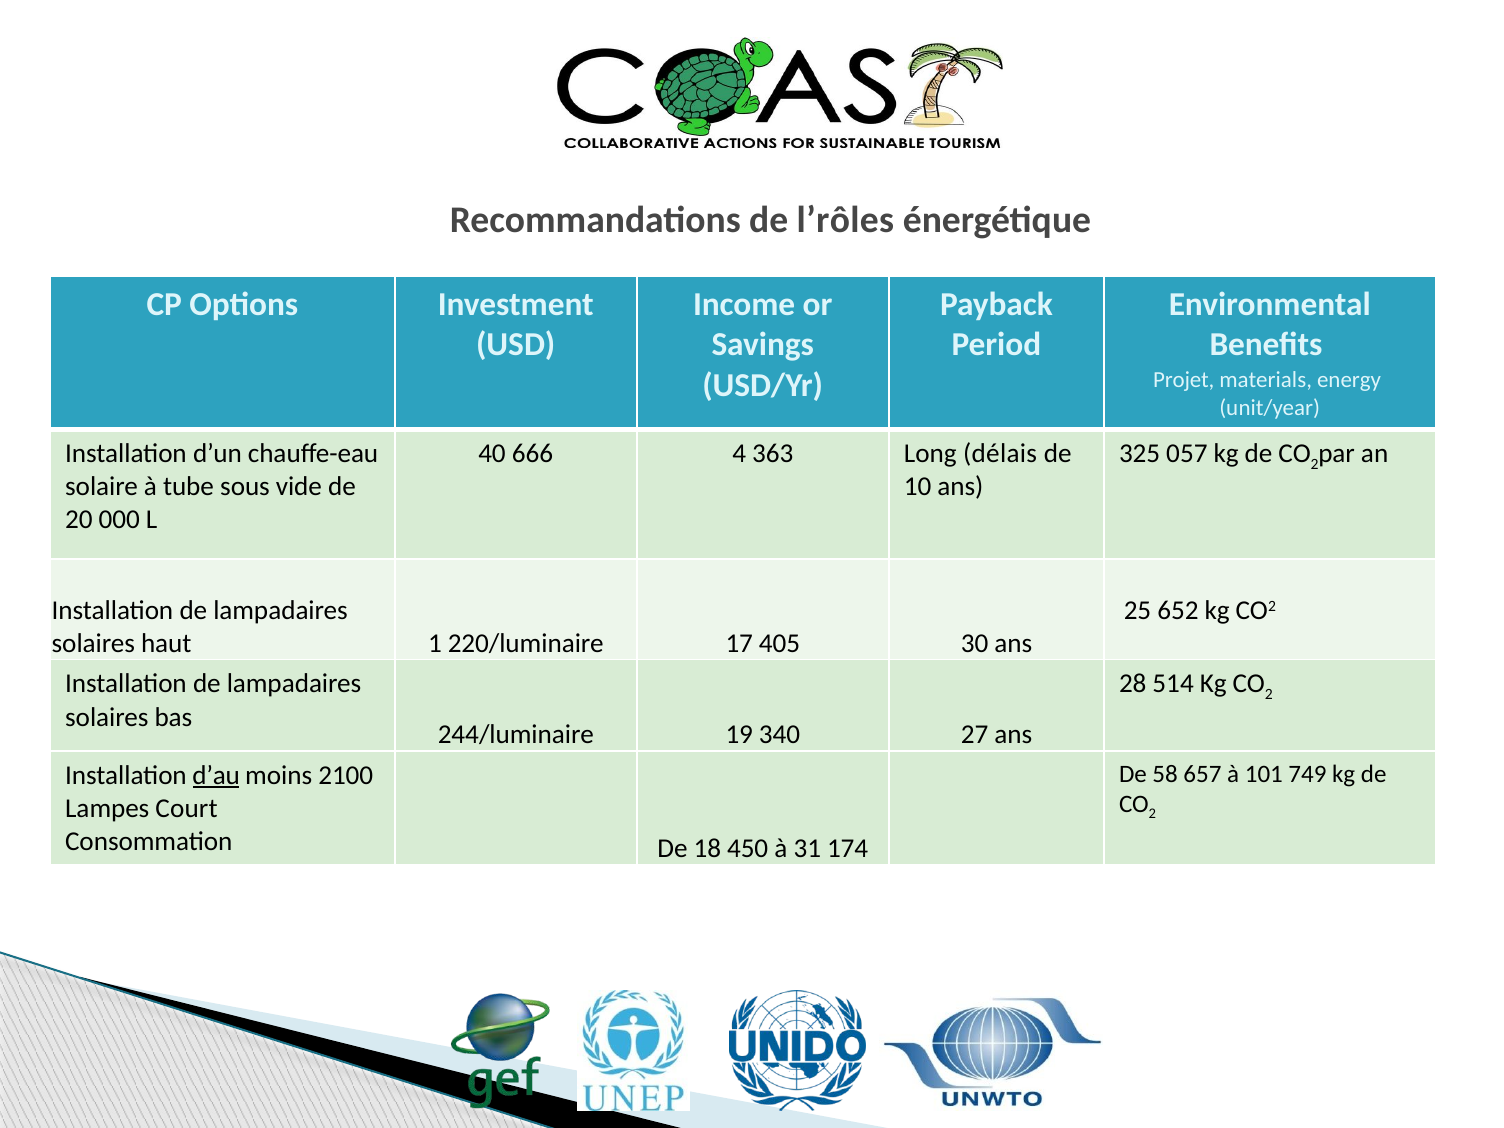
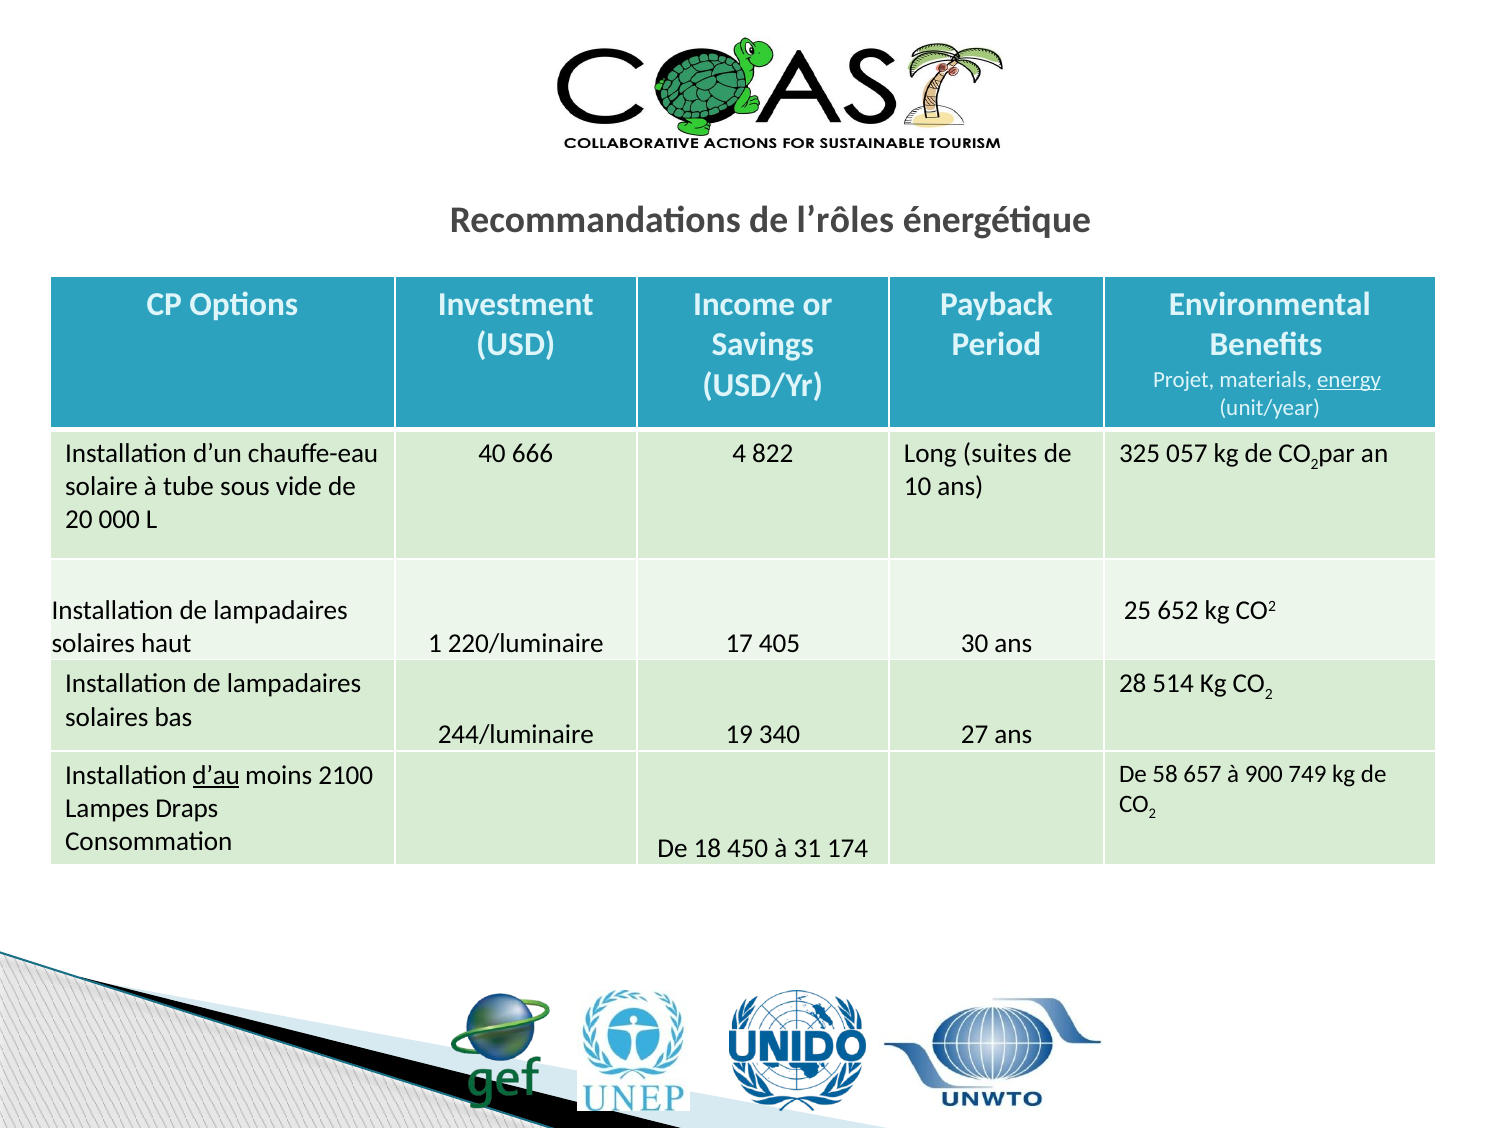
energy underline: none -> present (1349, 379)
363: 363 -> 822 (773, 454)
délais: délais -> suites (1000, 454)
101: 101 -> 900 (1264, 774)
Court: Court -> Draps (187, 808)
